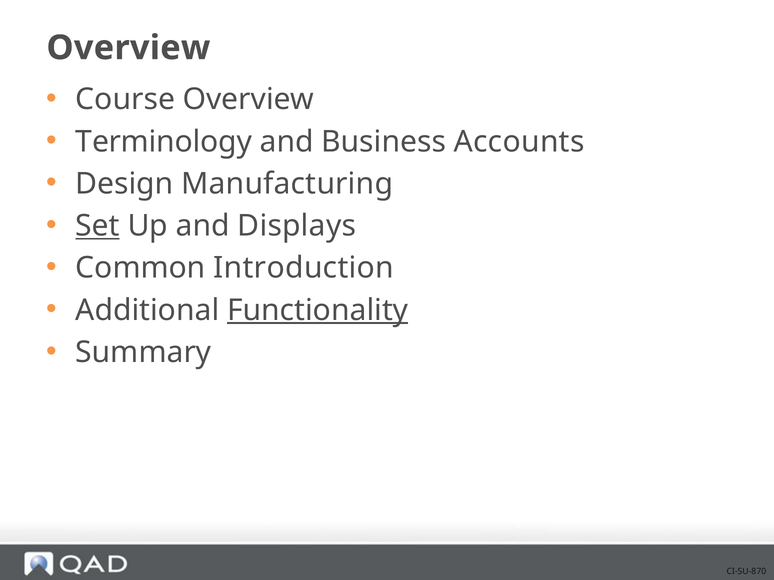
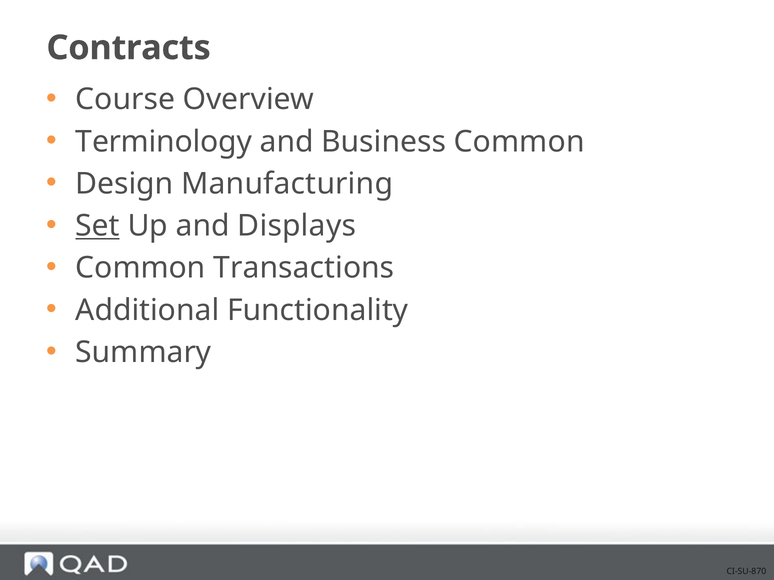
Overview: Overview -> Contracts (129, 48)
Business Accounts: Accounts -> Common (519, 142)
Introduction: Introduction -> Transactions (304, 268)
Functionality underline: present -> none (318, 310)
